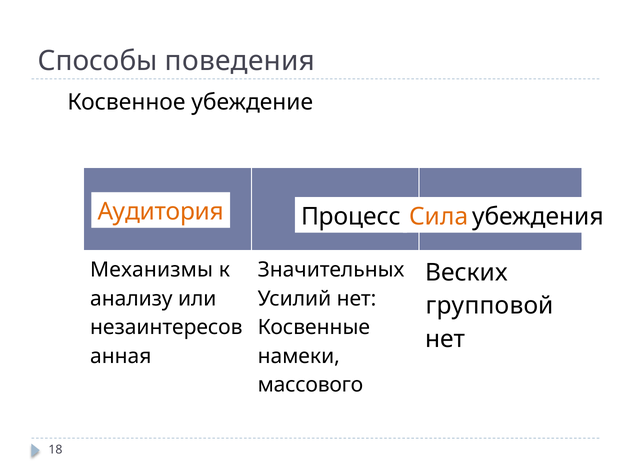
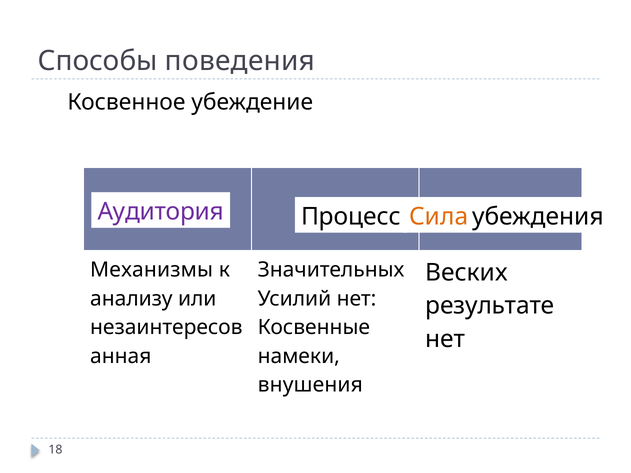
Аудитория colour: orange -> purple (161, 212)
групповой: групповой -> результате (490, 306)
массового: массового -> внушения (310, 385)
